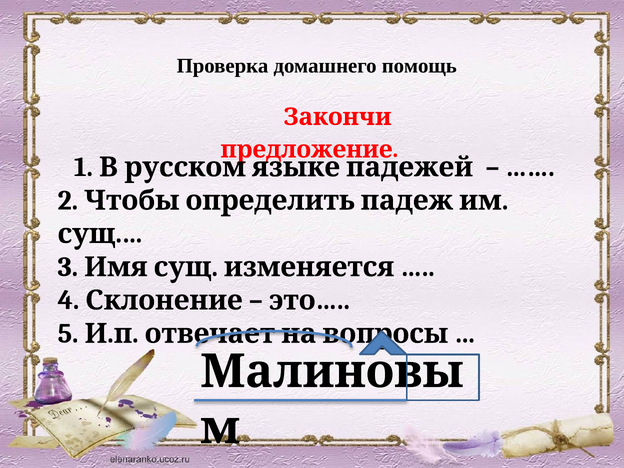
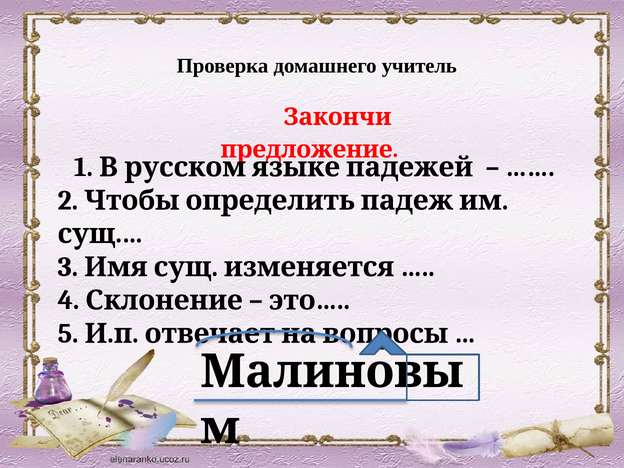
помощь: помощь -> учитель (419, 66)
